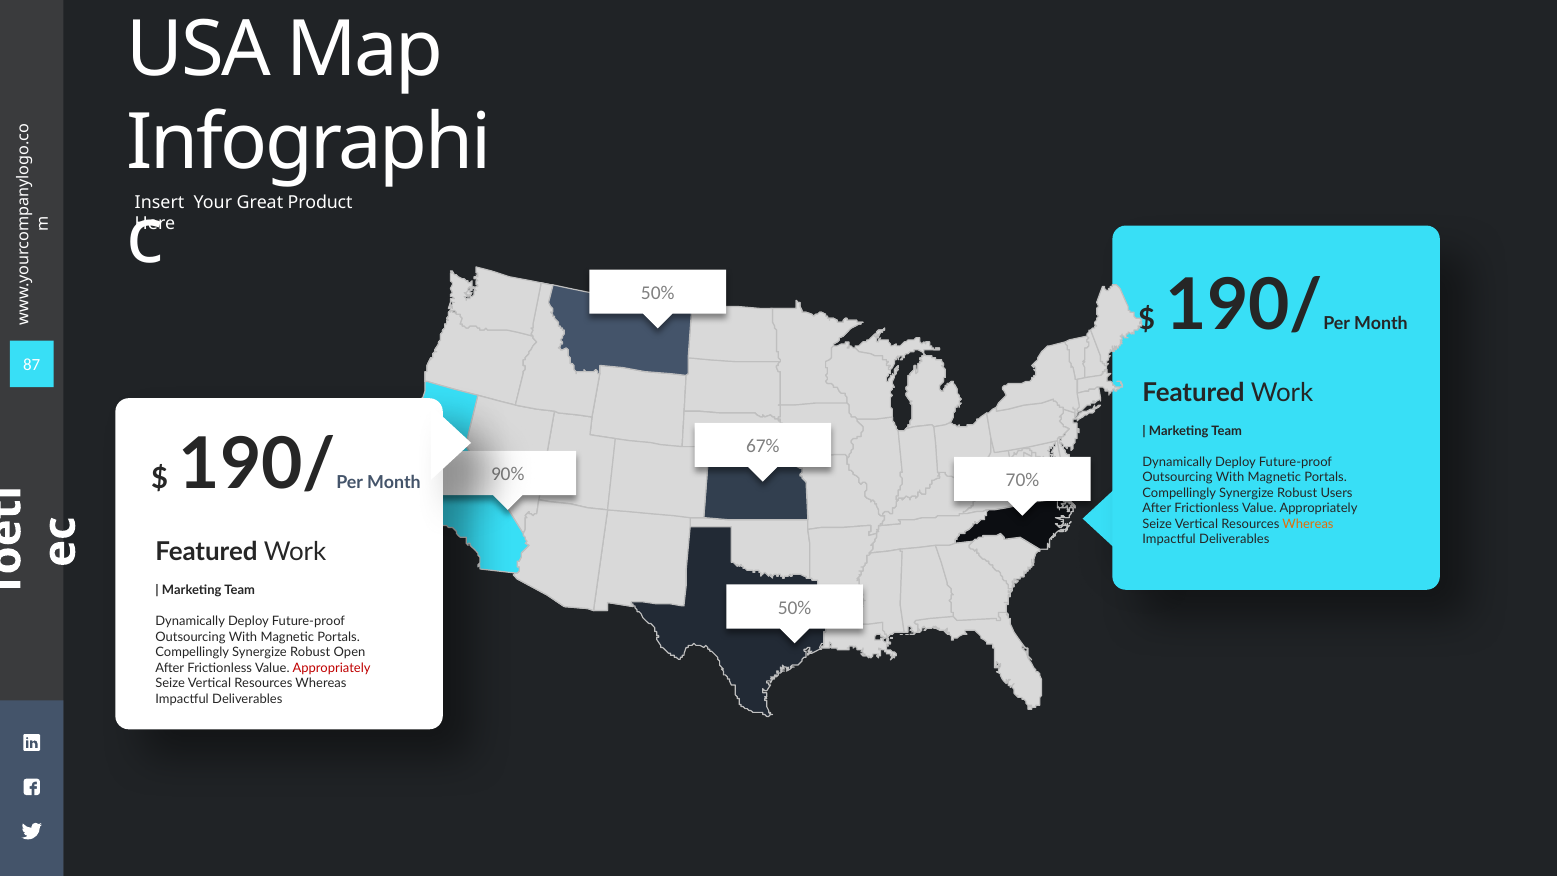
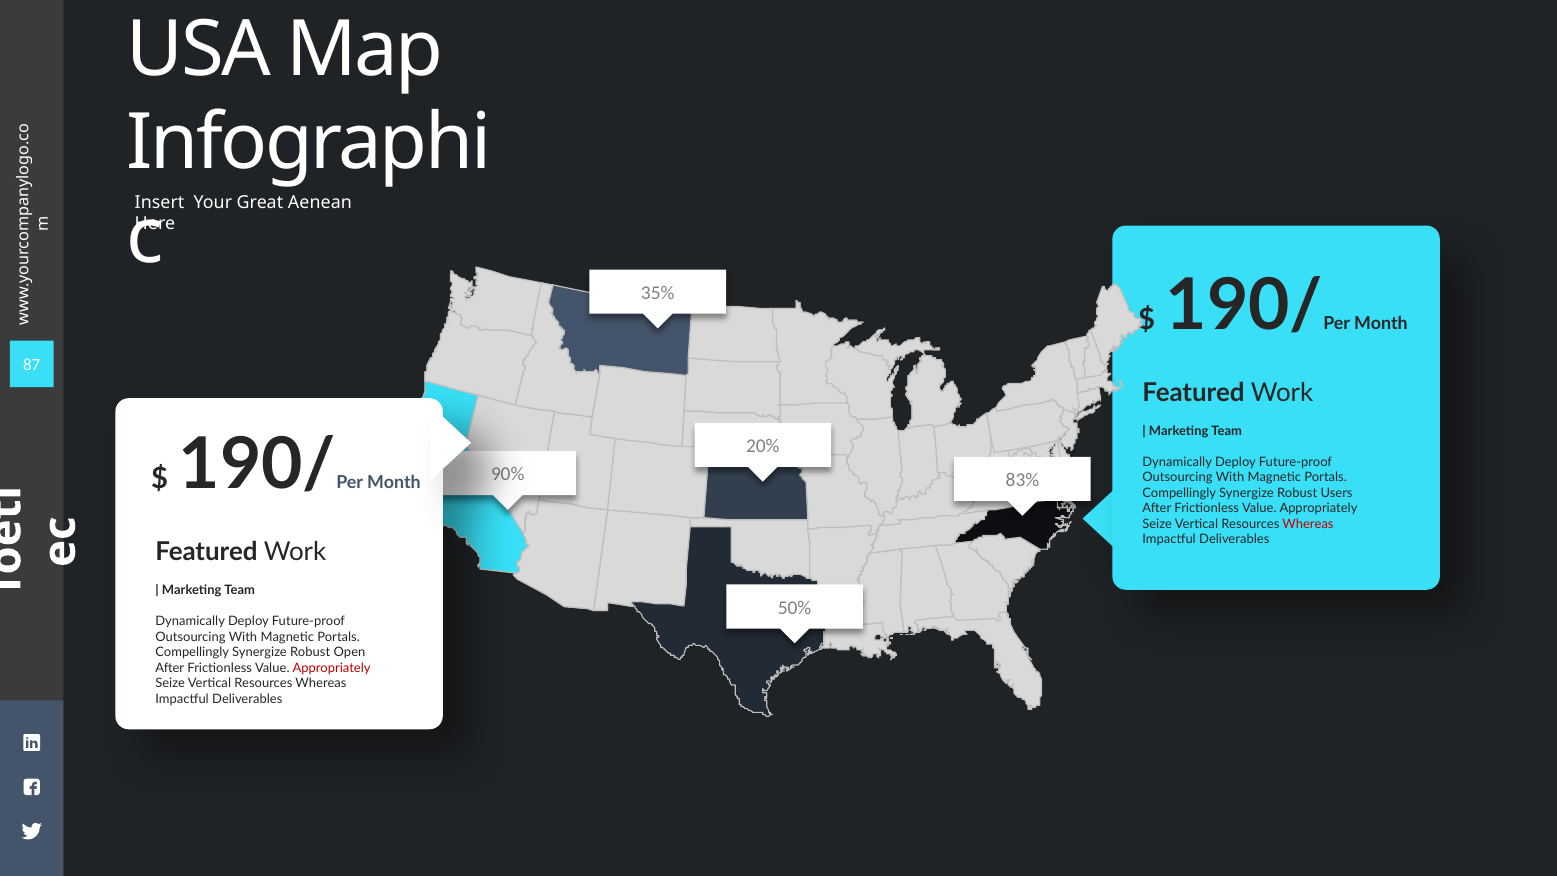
Product: Product -> Aenean (320, 202)
50%: 50% -> 35% (658, 293)
67%: 67% -> 20% (763, 446)
70%: 70% -> 83% (1022, 480)
Whereas colour: orange -> red (1308, 524)
